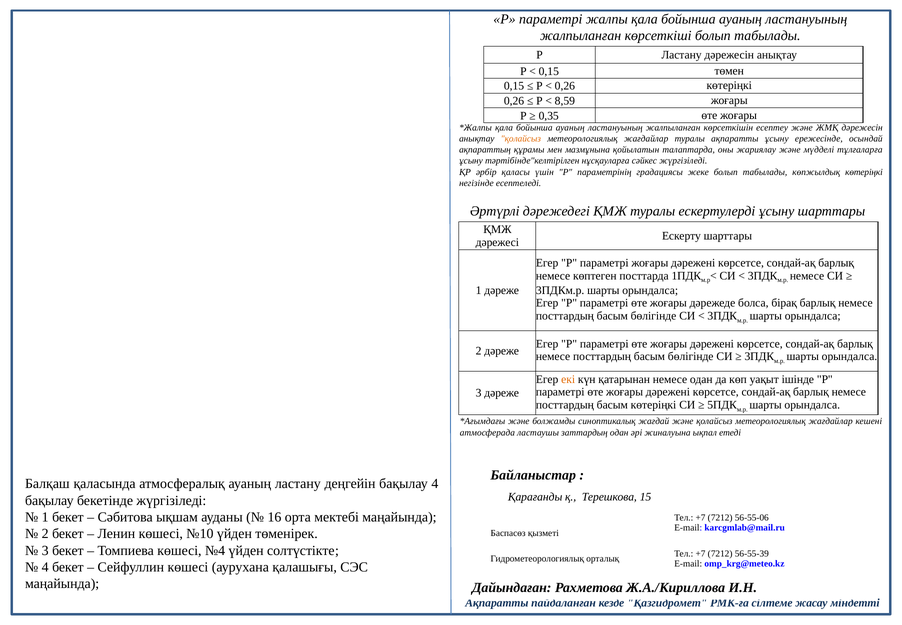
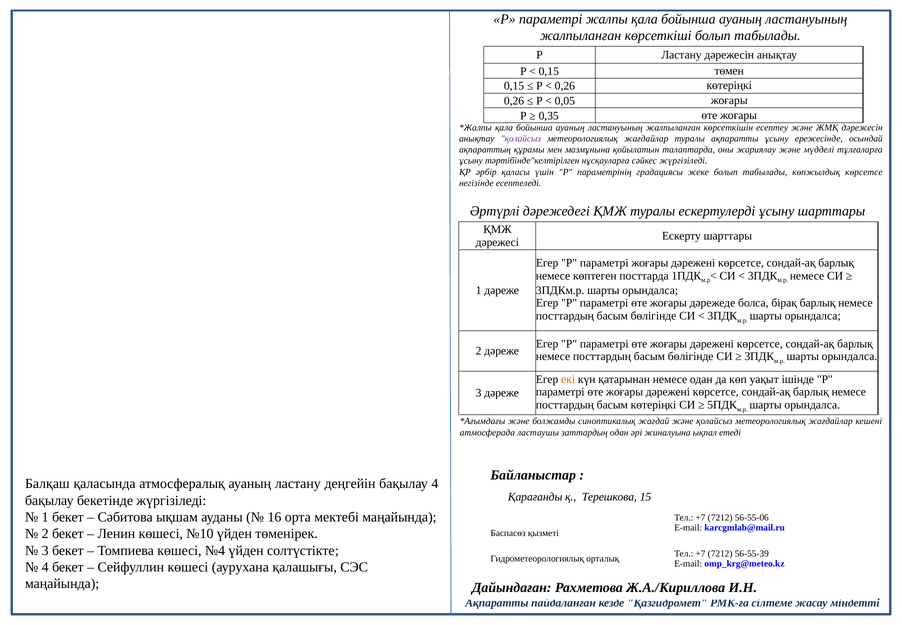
8,59: 8,59 -> 0,05 (565, 101)
қолайсыз colour: orange -> purple (521, 139)
көпжылдық көтеріңкі: көтеріңкі -> көрсетсе (864, 172)
